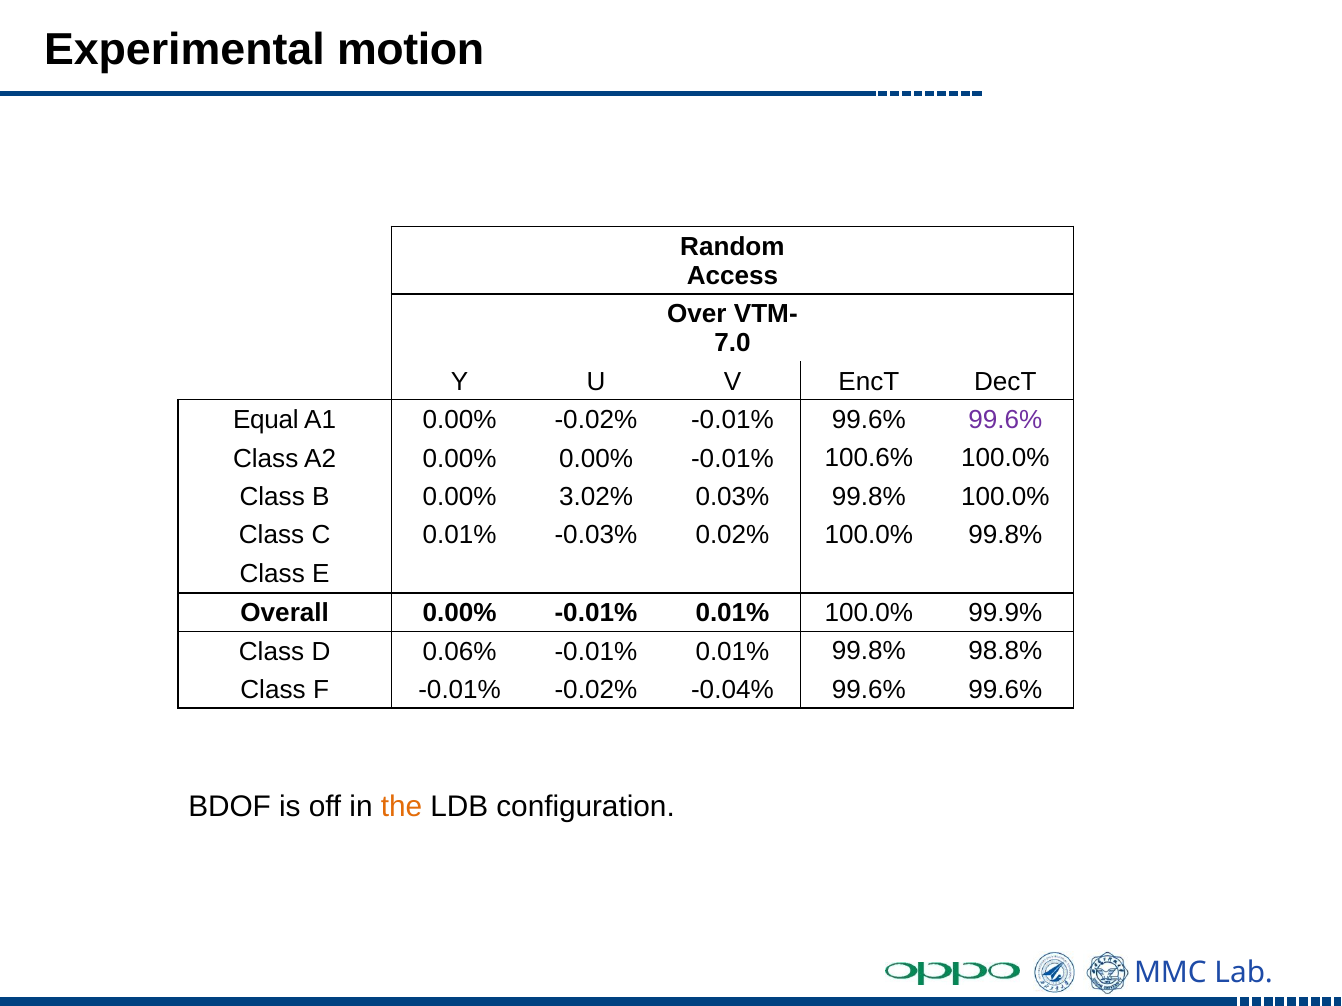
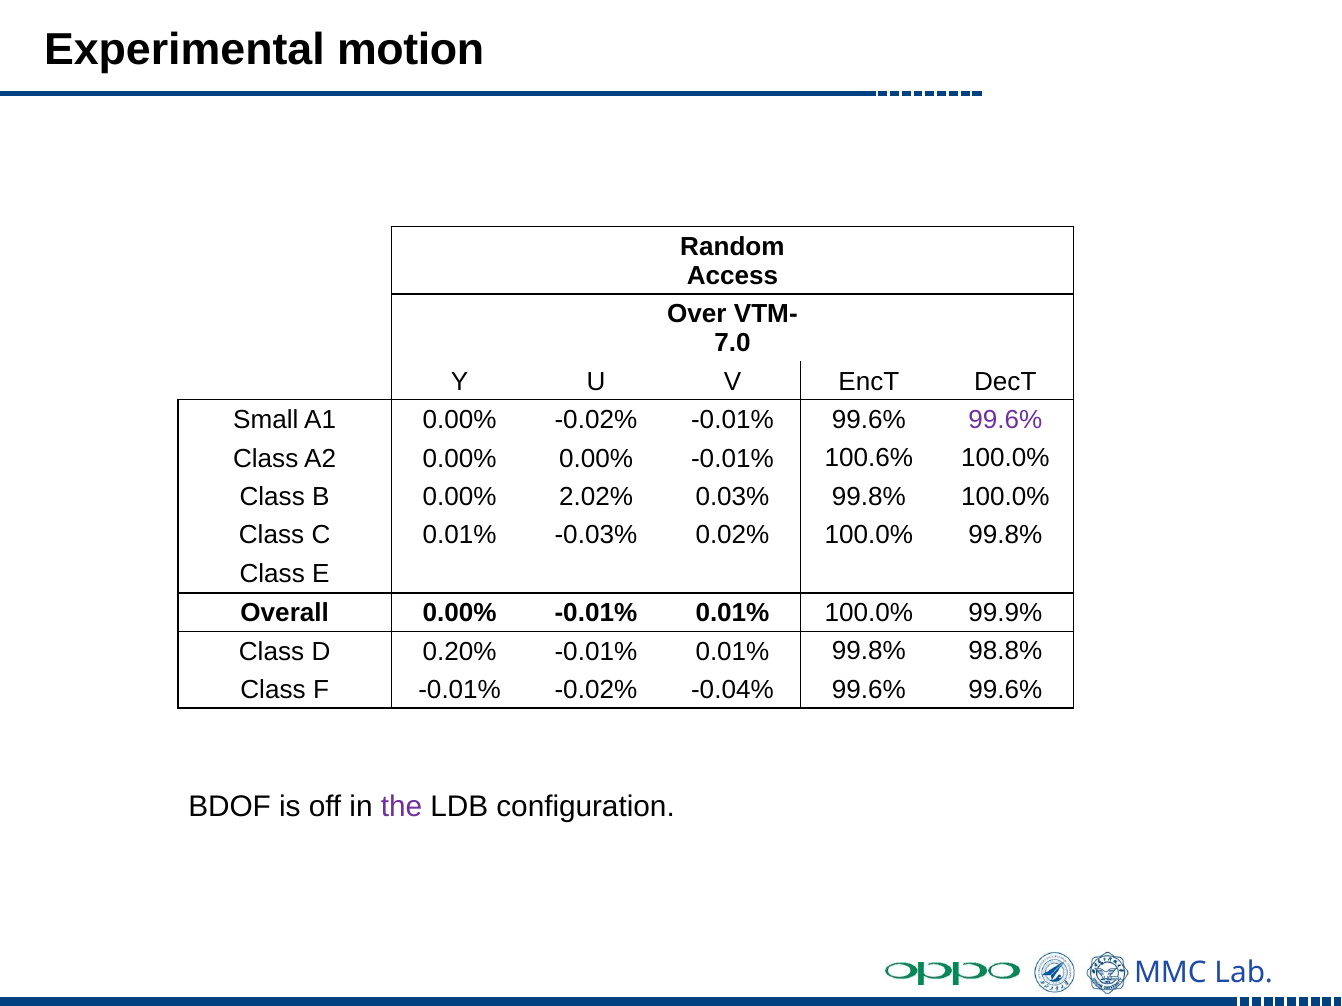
Equal: Equal -> Small (266, 420)
3.02%: 3.02% -> 2.02% (596, 497)
0.06%: 0.06% -> 0.20% (460, 652)
the colour: orange -> purple (402, 807)
